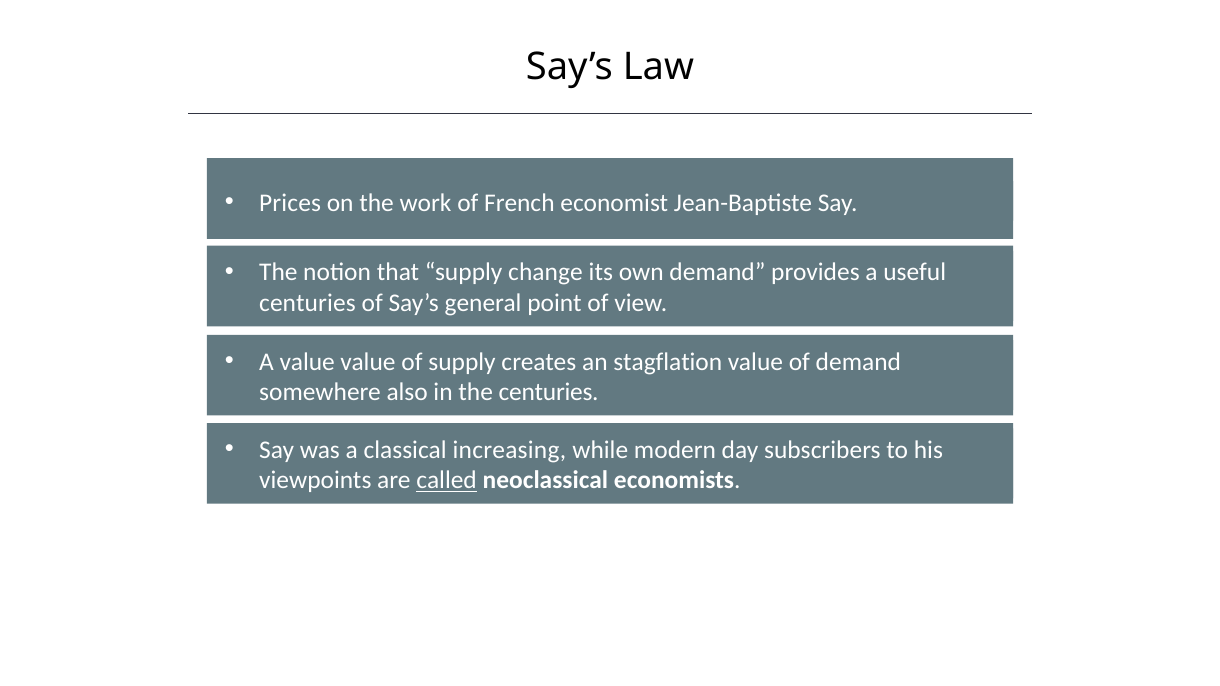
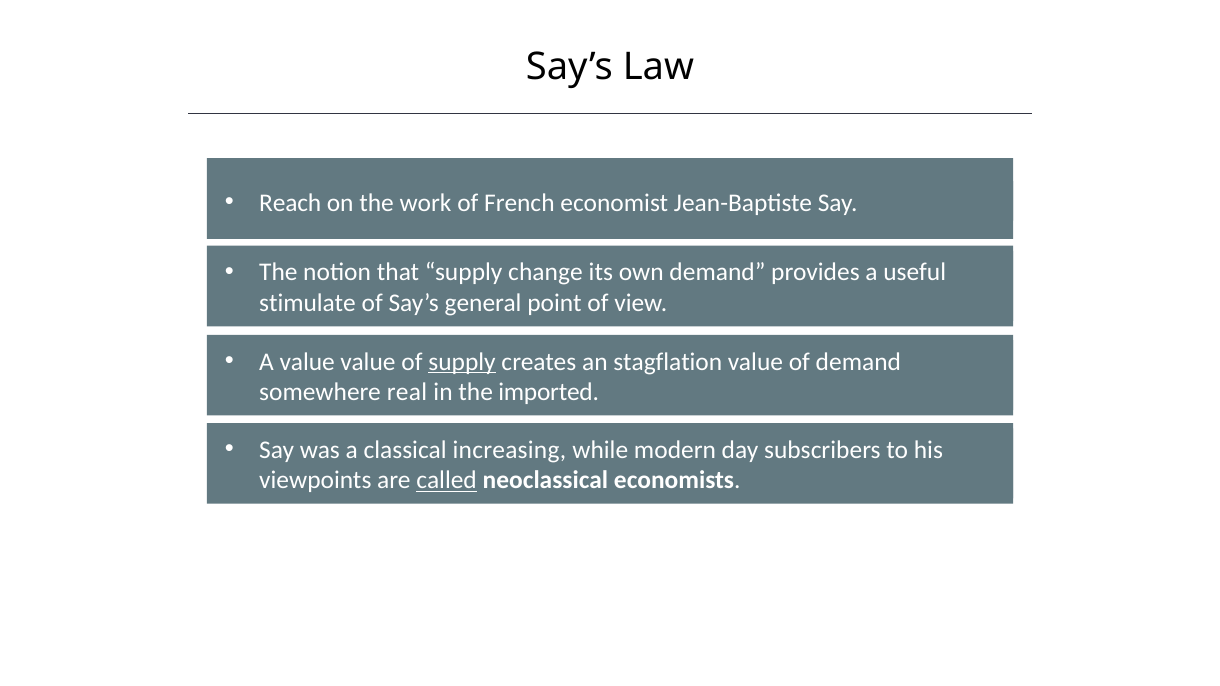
Prices: Prices -> Reach (290, 203)
centuries: centuries -> stimulate (308, 303)
supply underline: none -> present (462, 362)
also: also -> real (407, 392)
the centuries: centuries -> imported (549, 392)
